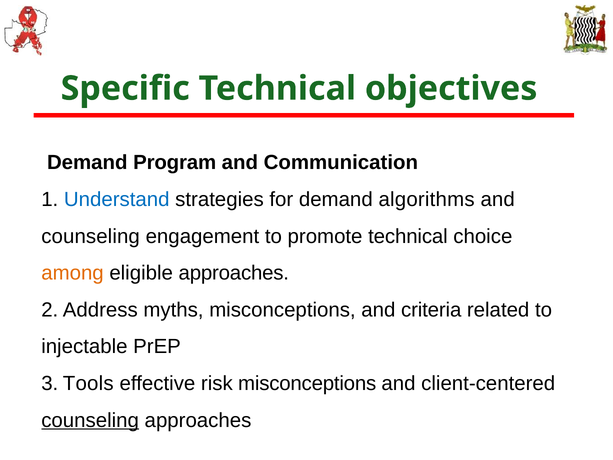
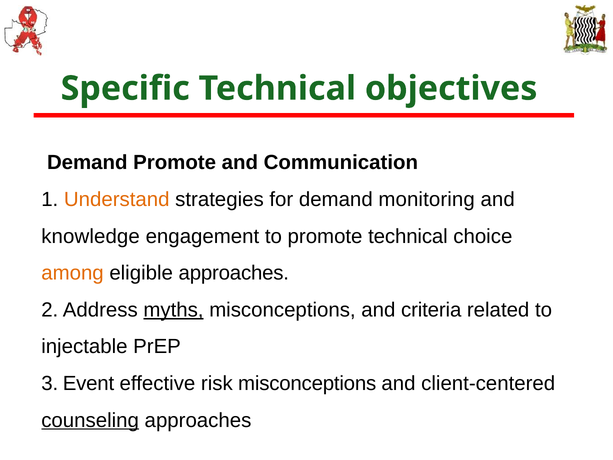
Demand Program: Program -> Promote (175, 163)
Understand colour: blue -> orange (117, 199)
algorithms: algorithms -> monitoring (427, 199)
counseling: counseling -> knowledge (91, 236)
myths underline: none -> present (173, 310)
Tools: Tools -> Event (88, 383)
